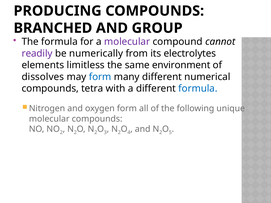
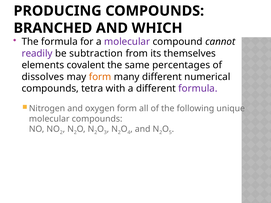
GROUP: GROUP -> WHICH (157, 28)
numerically: numerically -> subtraction (96, 53)
electrolytes: electrolytes -> themselves (190, 53)
limitless: limitless -> covalent (86, 65)
environment: environment -> percentages (181, 65)
form colour: blue -> orange (100, 77)
formula colour: blue -> purple (198, 89)
